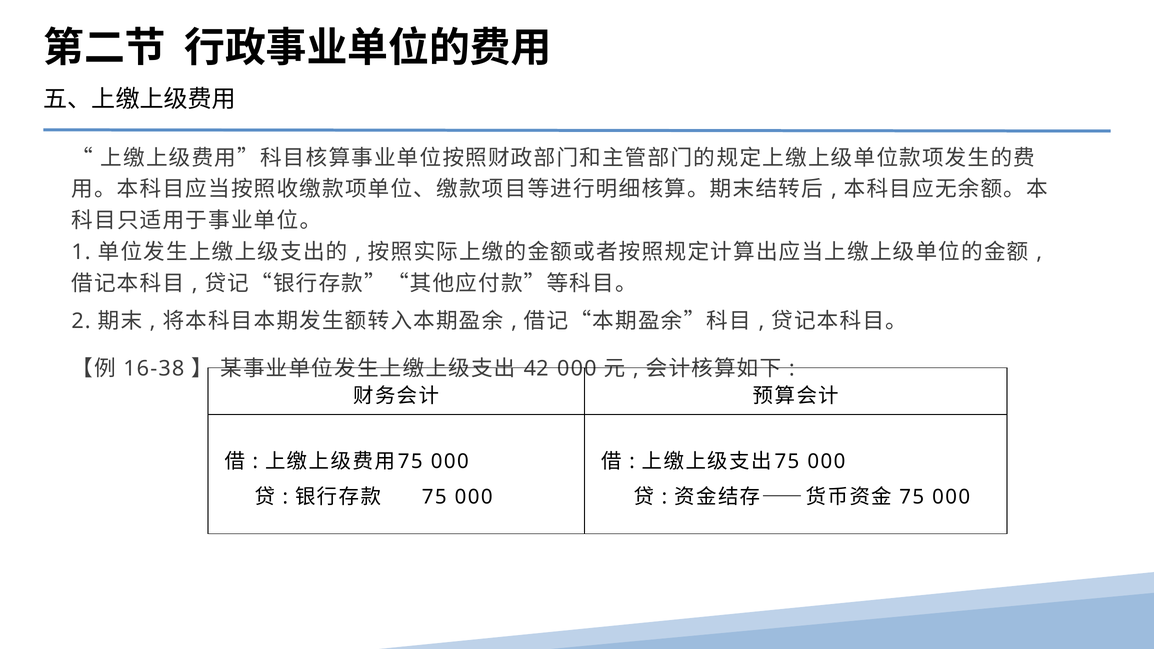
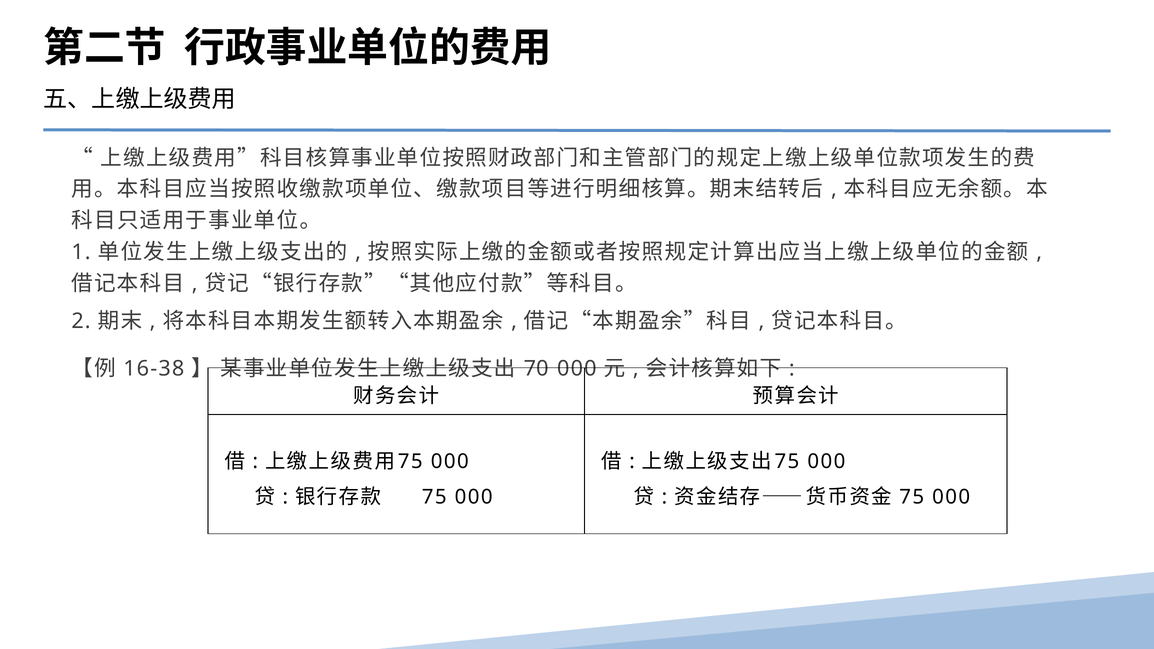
42: 42 -> 70 (536, 369)
